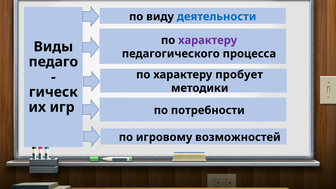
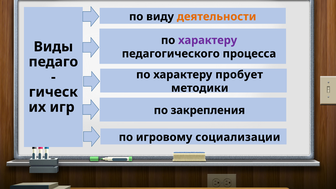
деятельности colour: blue -> orange (217, 17)
потребности: потребности -> закрепления (208, 110)
возможностей: возможностей -> социализации (238, 137)
